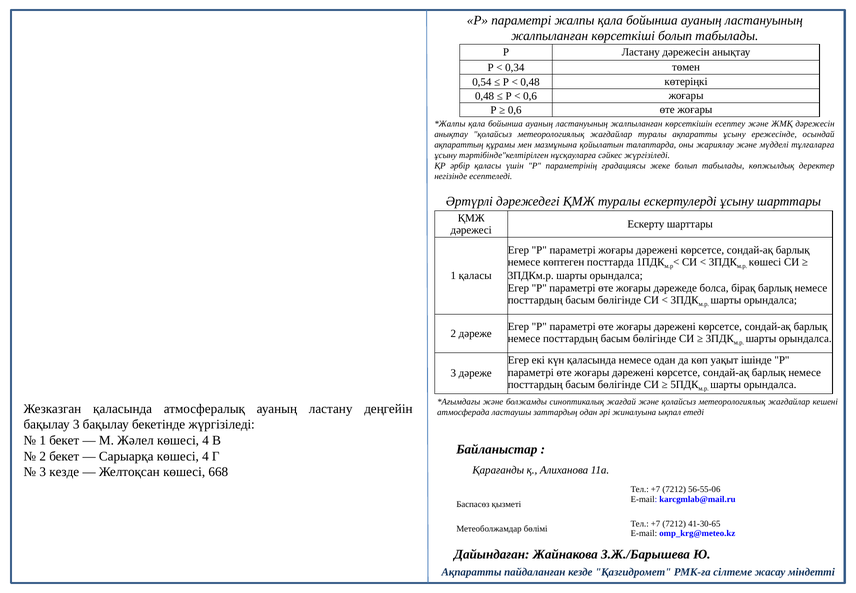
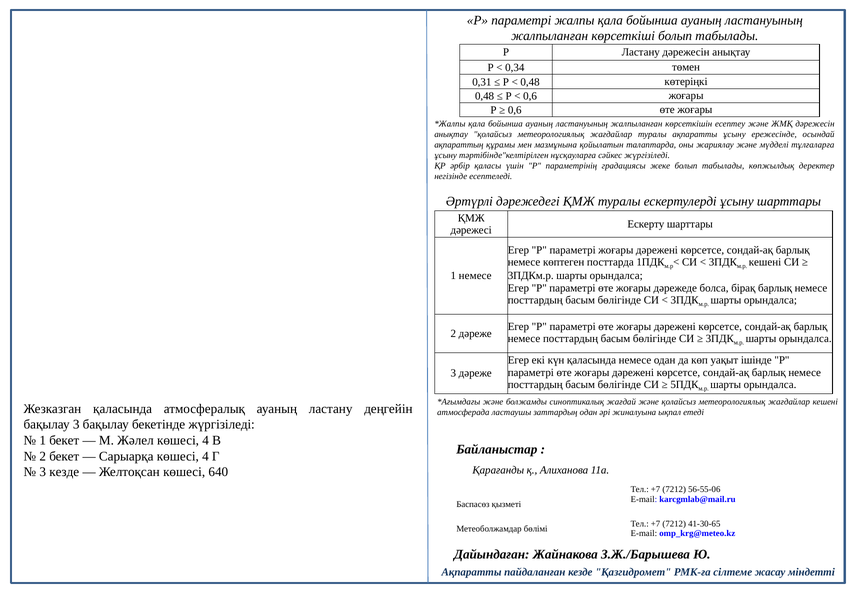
0,54: 0,54 -> 0,31 (482, 82)
көшесі: көшесі -> кешені (765, 262)
1 қаласы: қаласы -> немесе (475, 276)
668: 668 -> 640 (218, 472)
